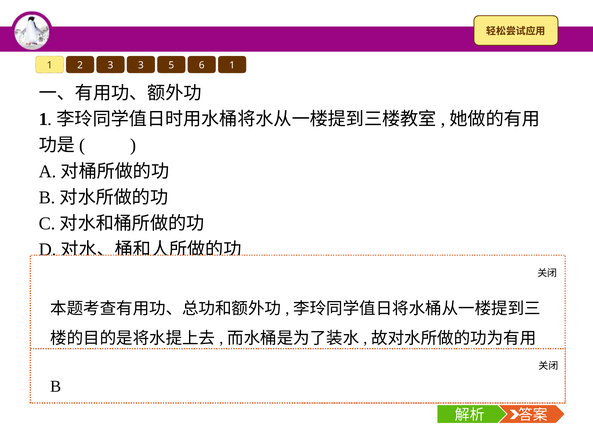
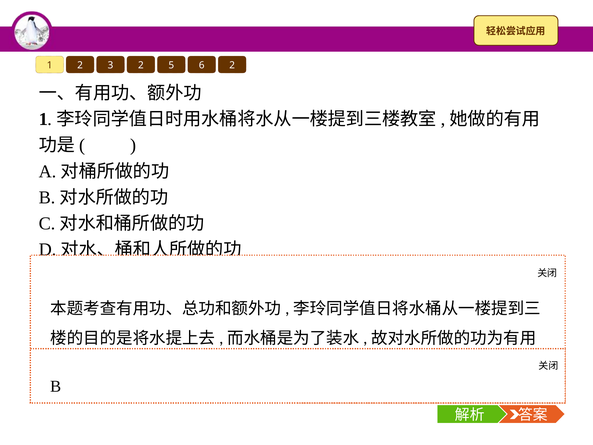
3 3: 3 -> 2 (141, 65)
6 1: 1 -> 2 (232, 65)
